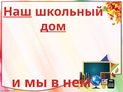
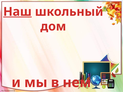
дом underline: present -> none (53, 27)
